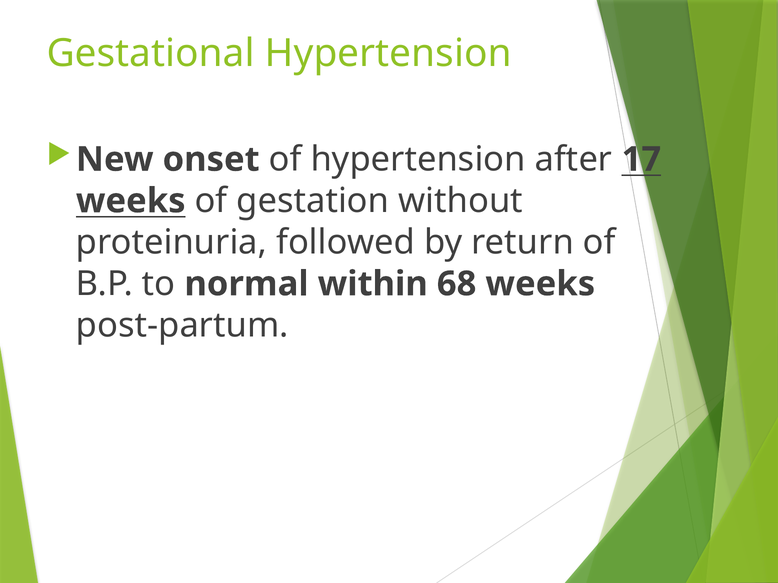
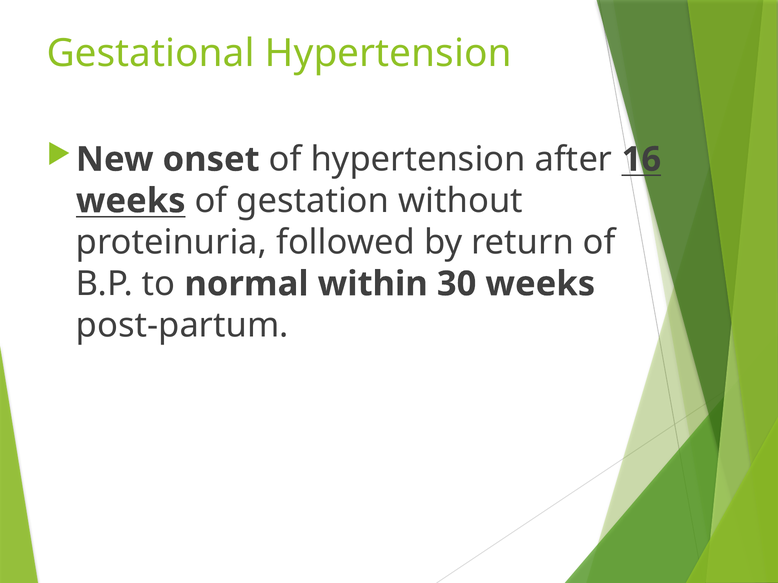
17: 17 -> 16 (641, 160)
68: 68 -> 30 (457, 284)
